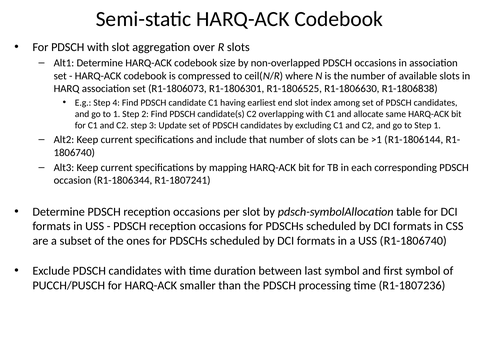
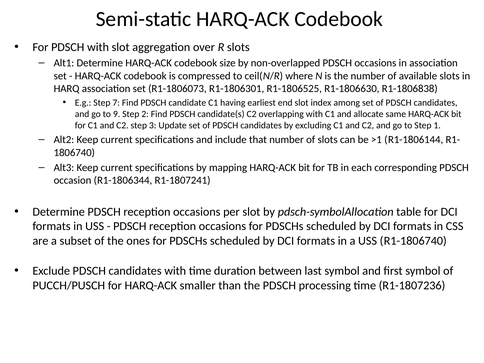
4: 4 -> 7 (116, 103)
to 1: 1 -> 9 (117, 114)
